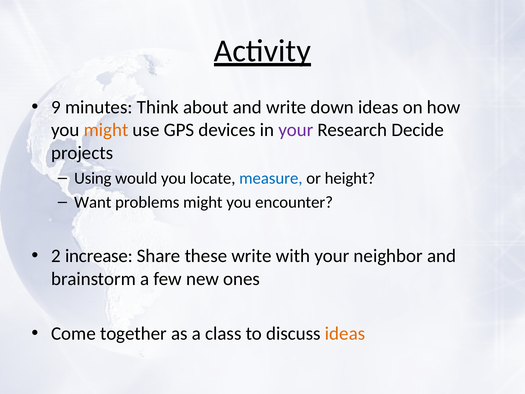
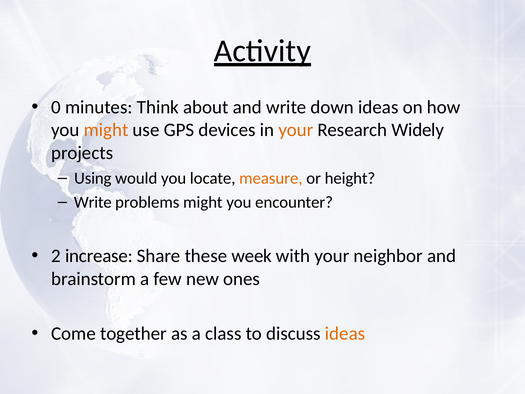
9: 9 -> 0 (56, 107)
your colour: purple -> orange (296, 130)
Decide: Decide -> Widely (418, 130)
measure colour: blue -> orange (271, 178)
Want: Want -> Write (93, 202)
these write: write -> week (252, 256)
